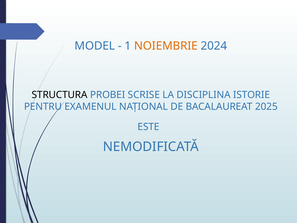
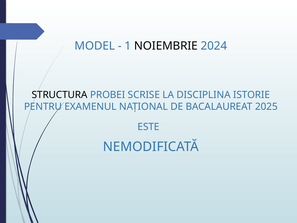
NOIEMBRIE colour: orange -> black (166, 46)
